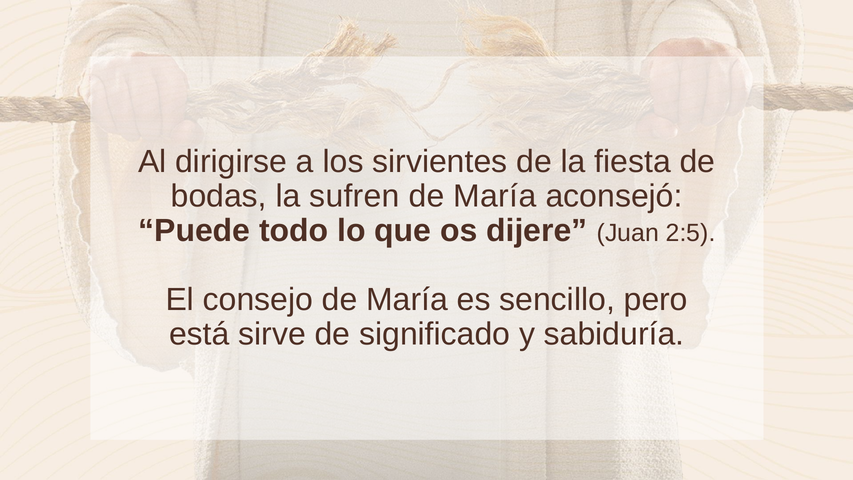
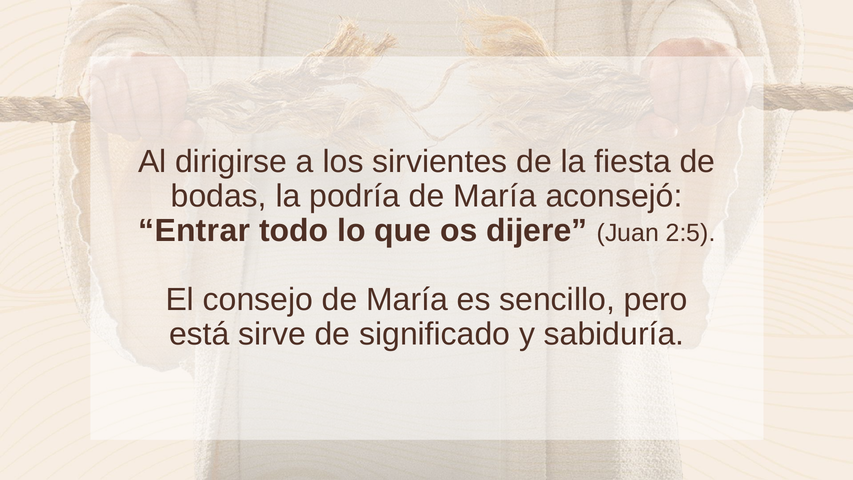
sufren: sufren -> podría (355, 196)
Puede: Puede -> Entrar (194, 231)
